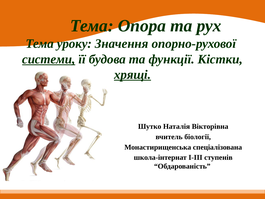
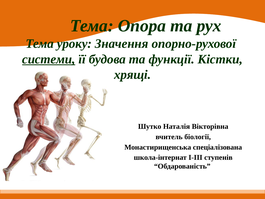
хрящі underline: present -> none (133, 75)
